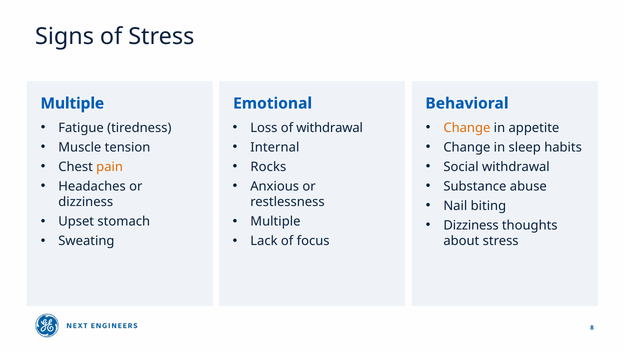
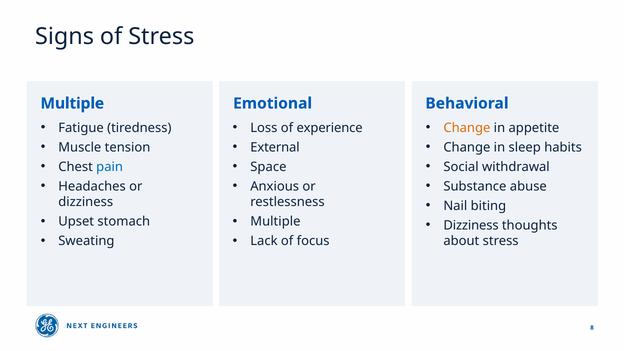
of withdrawal: withdrawal -> experience (330, 128)
Internal: Internal -> External (275, 147)
pain colour: orange -> blue (110, 167)
Rocks: Rocks -> Space (268, 167)
